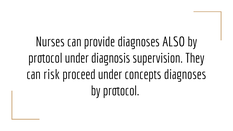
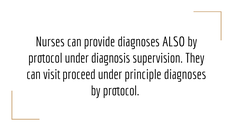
risk: risk -> visit (52, 75)
concepts: concepts -> principle (143, 75)
